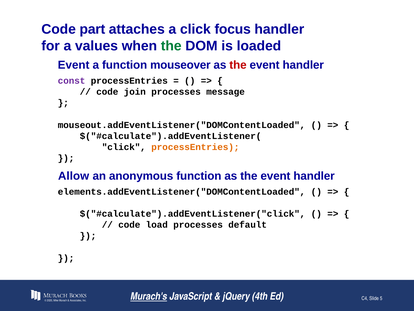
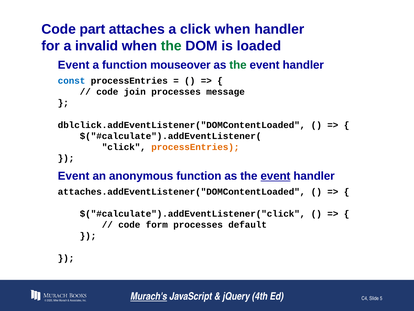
click focus: focus -> when (233, 29)
values: values -> invalid (97, 46)
the colour: red -> green (238, 65)
const colour: purple -> blue (72, 81)
mouseout.addEventListener("DOMContentLoaded: mouseout.addEventListener("DOMContentLoaded -> dblclick.addEventListener("DOMContentLoaded (182, 125)
Allow: Allow -> Event (74, 176)
event underline: none -> present (275, 176)
elements.addEventListener("DOMContentLoaded: elements.addEventListener("DOMContentLoaded -> attaches.addEventListener("DOMContentLoaded (182, 191)
load: load -> form (157, 225)
